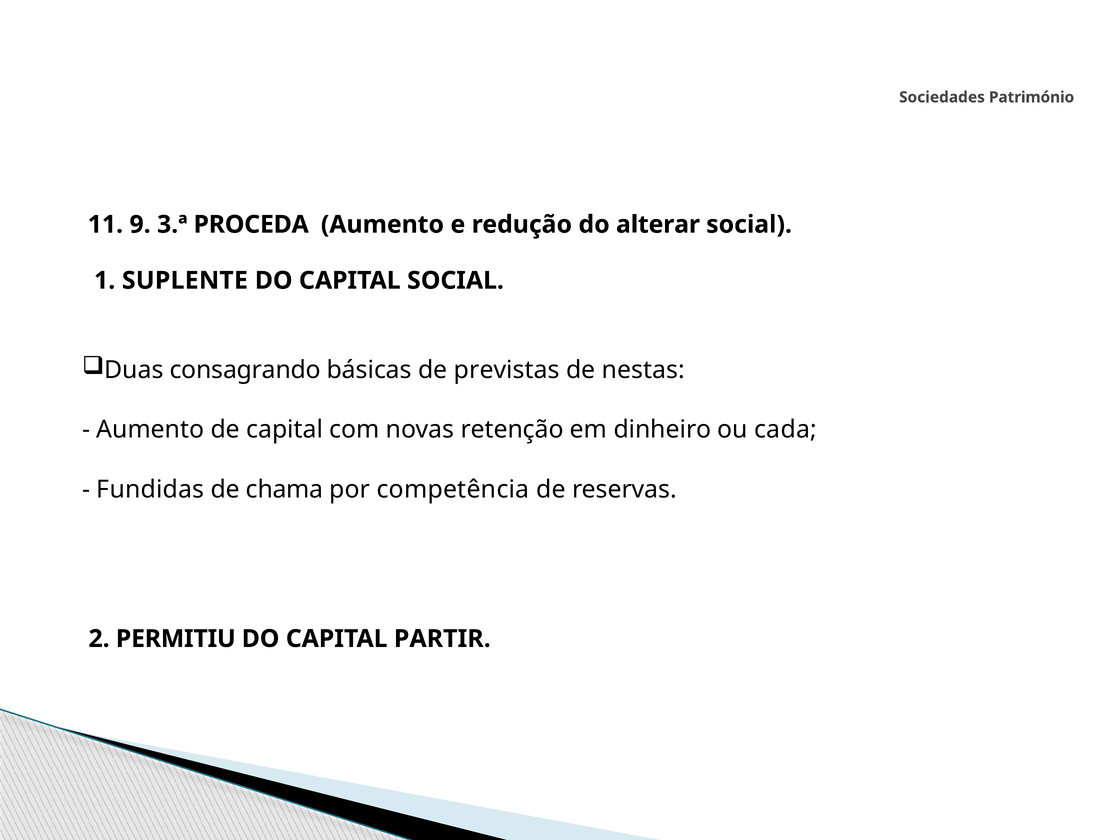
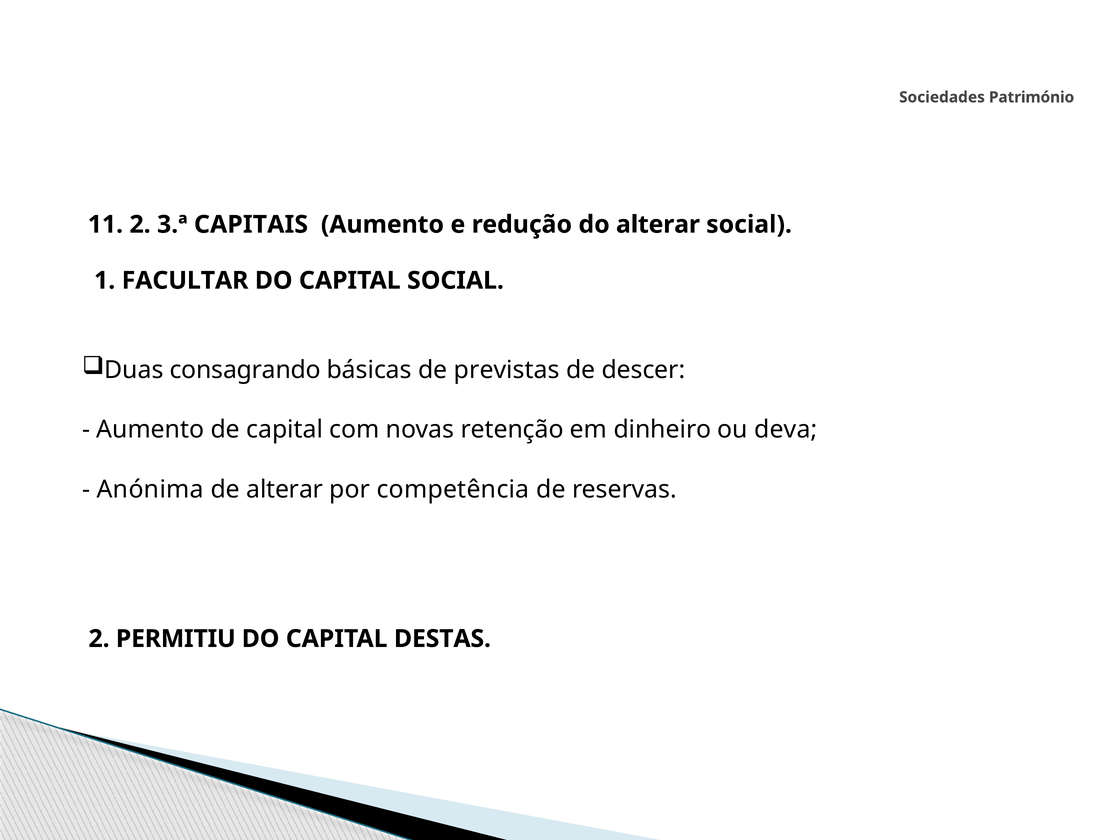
11 9: 9 -> 2 (140, 225)
PROCEDA: PROCEDA -> CAPITAIS (251, 225)
SUPLENTE: SUPLENTE -> FACULTAR (185, 281)
nestas: nestas -> descer (643, 370)
cada: cada -> deva (786, 430)
Fundidas: Fundidas -> Anónima (150, 489)
de chama: chama -> alterar (285, 489)
PARTIR: PARTIR -> DESTAS (442, 639)
